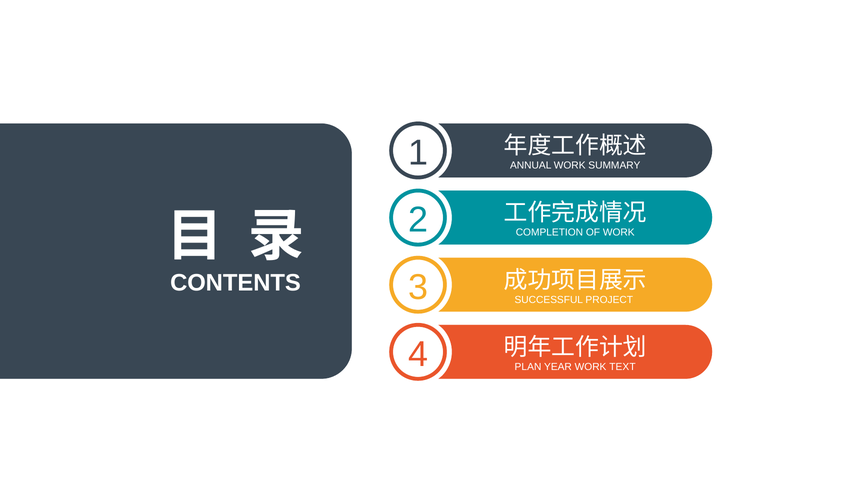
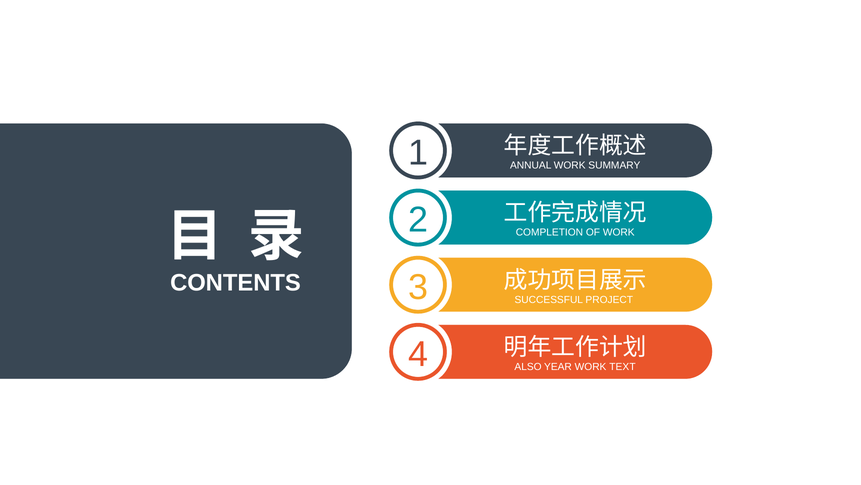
PLAN: PLAN -> ALSO (528, 366)
